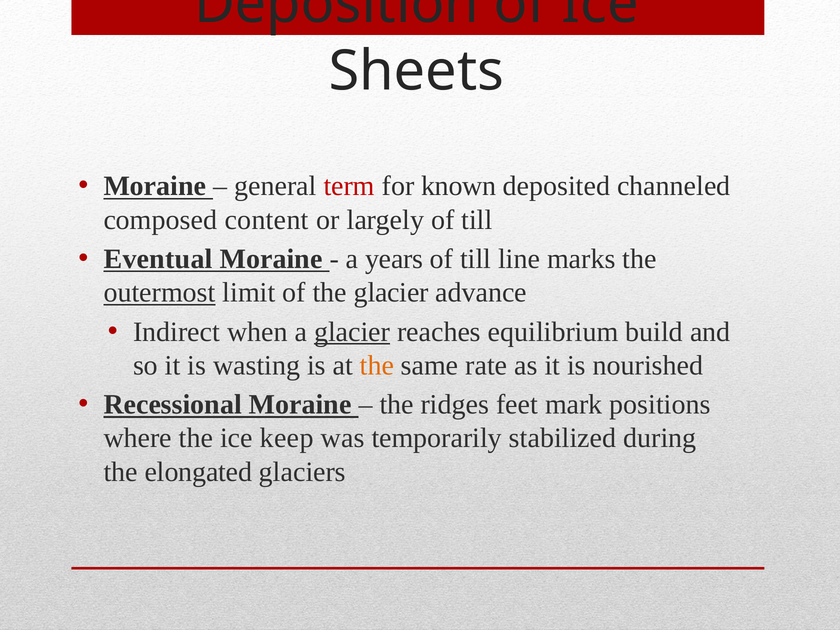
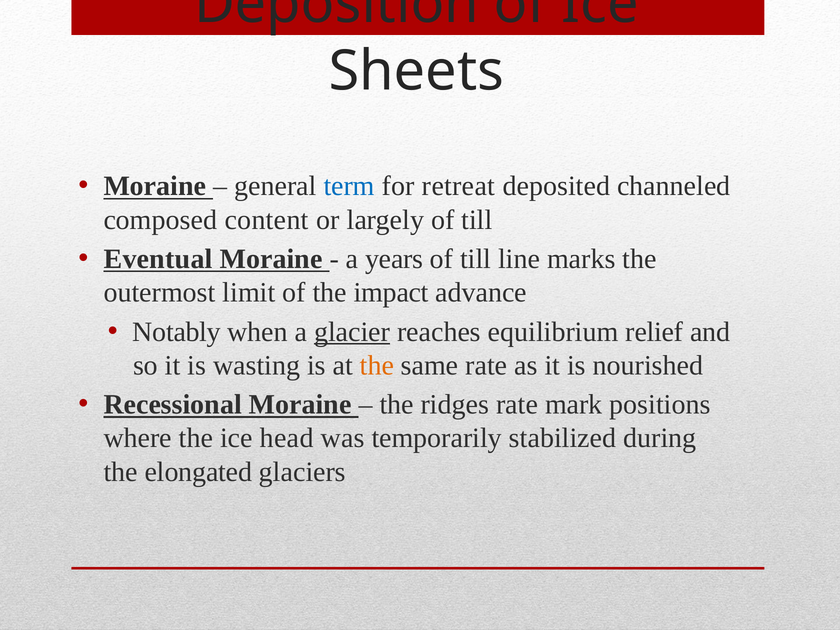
term colour: red -> blue (349, 186)
known: known -> retreat (458, 186)
outermost underline: present -> none (160, 293)
the glacier: glacier -> impact (391, 293)
Indirect: Indirect -> Notably (177, 332)
build: build -> relief (654, 332)
ridges feet: feet -> rate (517, 405)
keep: keep -> head (287, 438)
